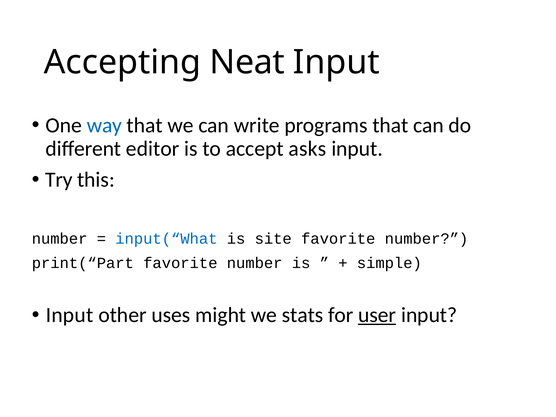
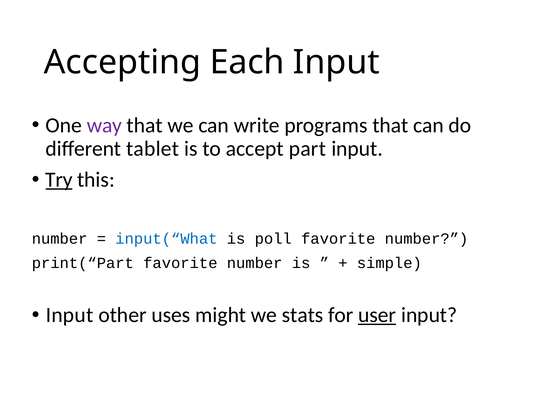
Neat: Neat -> Each (247, 62)
way colour: blue -> purple (104, 125)
editor: editor -> tablet (153, 149)
asks: asks -> part (307, 149)
Try underline: none -> present (59, 180)
site: site -> poll (273, 239)
